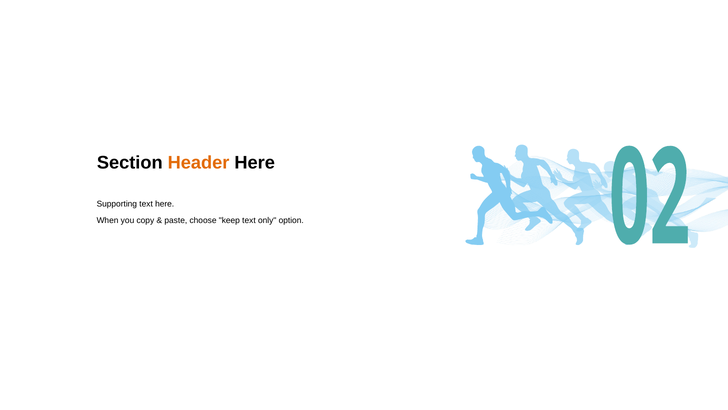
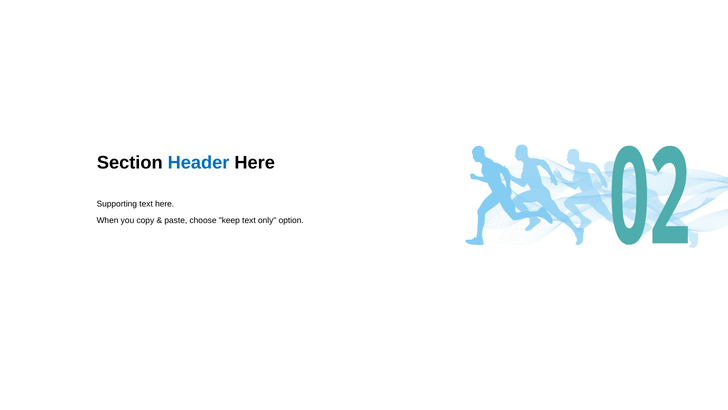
Header colour: orange -> blue (199, 162)
